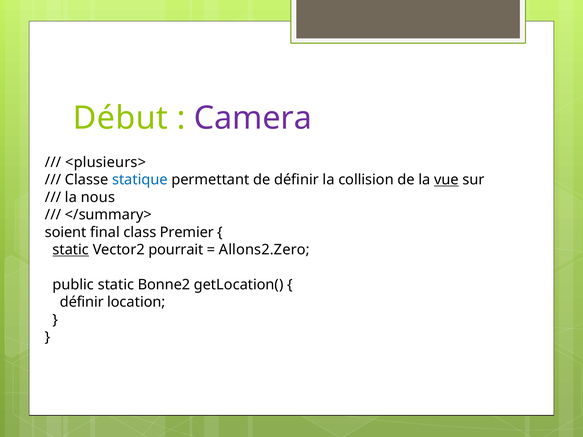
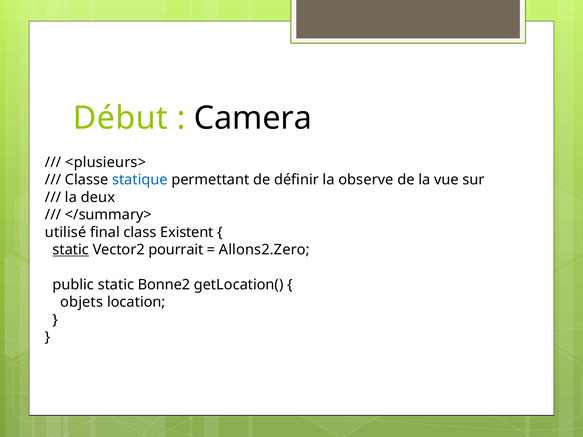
Camera colour: purple -> black (253, 118)
collision: collision -> observe (366, 180)
vue underline: present -> none (446, 180)
nous: nous -> deux (98, 197)
soient: soient -> utilisé (66, 232)
Premier: Premier -> Existent (187, 232)
définir: définir -> objets (82, 302)
